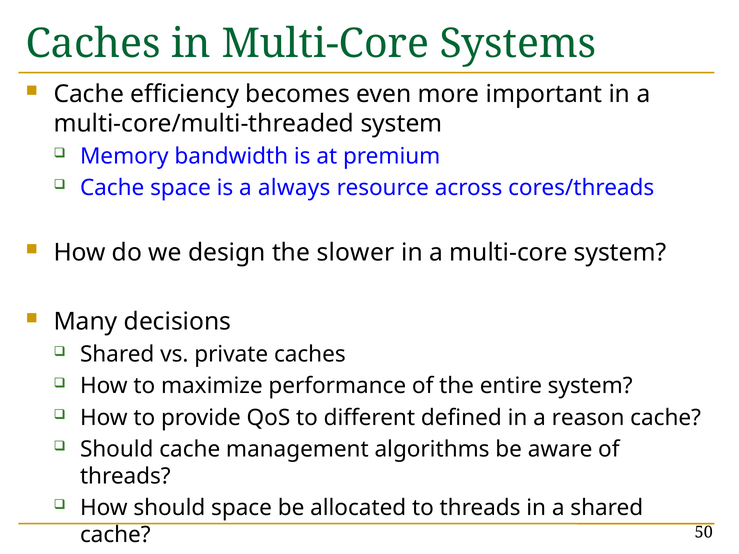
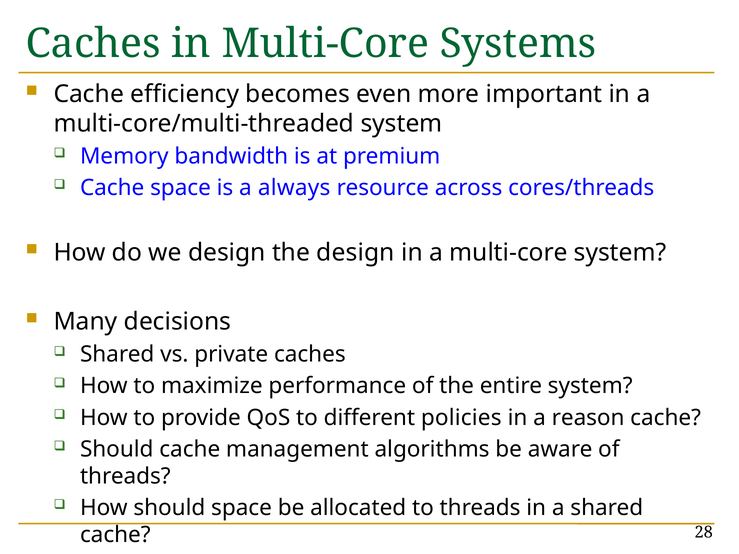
the slower: slower -> design (356, 253)
defined: defined -> policies (461, 418)
50: 50 -> 28 (704, 533)
